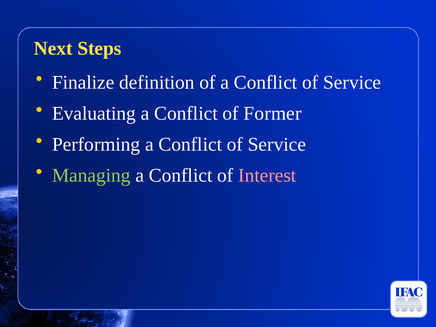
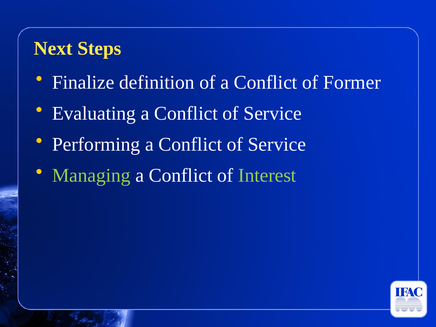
Service: Service -> Former (352, 82)
Former: Former -> Service (273, 113)
Interest colour: pink -> light green (267, 175)
